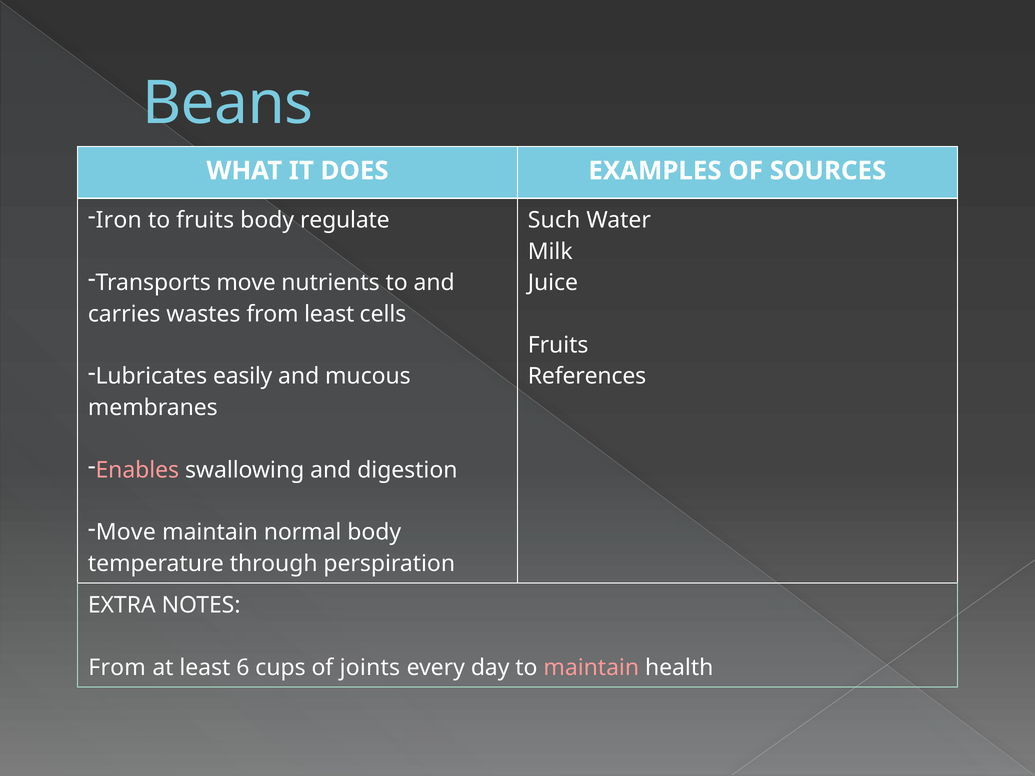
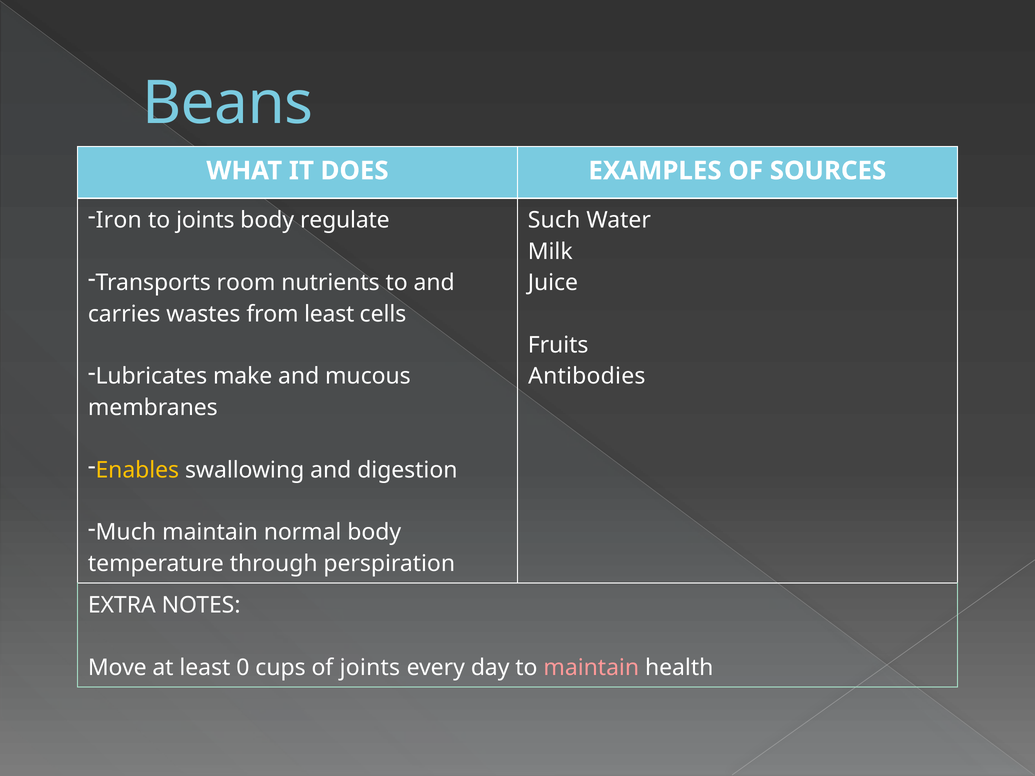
to fruits: fruits -> joints (205, 220)
Transports move: move -> room (246, 283)
easily: easily -> make (243, 377)
References: References -> Antibodies (587, 377)
Enables colour: pink -> yellow (137, 470)
Move: Move -> Much (126, 533)
From: From -> Move (117, 668)
6: 6 -> 0 (243, 668)
